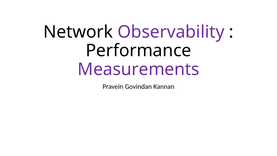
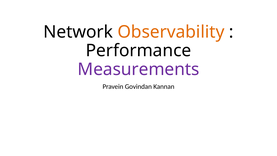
Observability colour: purple -> orange (171, 32)
